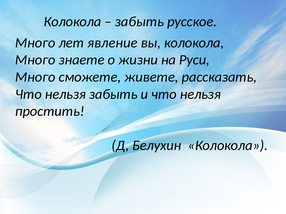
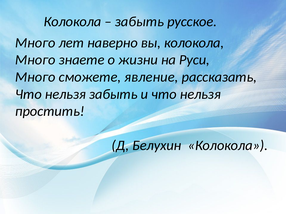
явление: явление -> наверно (113, 43)
живете: живете -> явление (151, 77)
